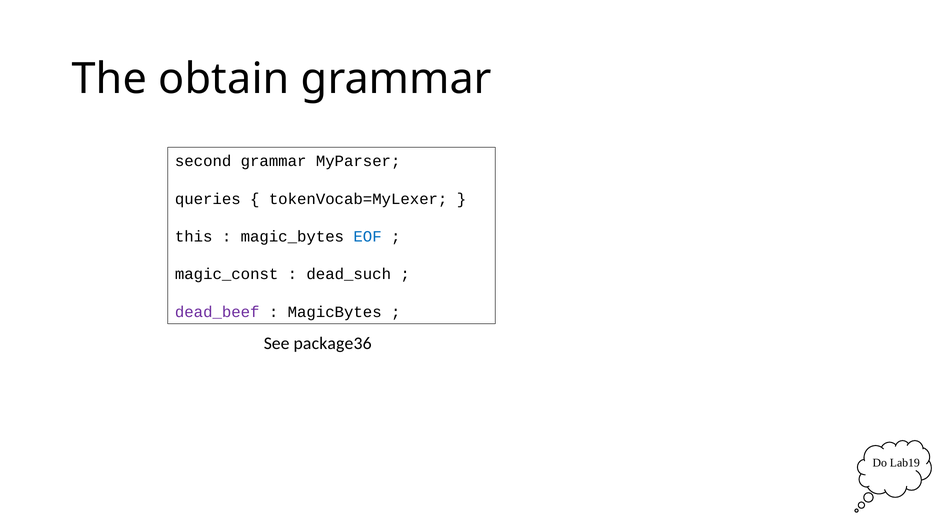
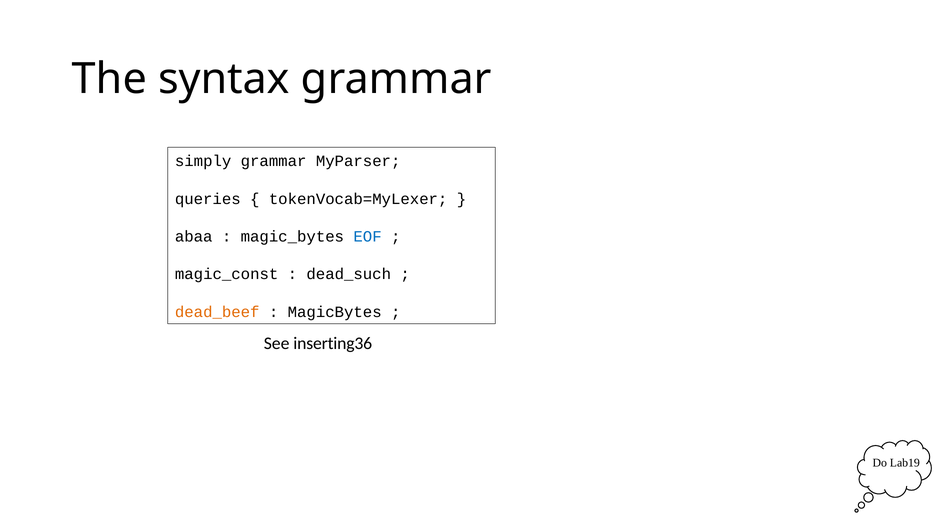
obtain: obtain -> syntax (224, 79)
second: second -> simply (203, 161)
this: this -> abaa (194, 237)
dead_beef colour: purple -> orange (217, 312)
package36: package36 -> inserting36 (333, 344)
